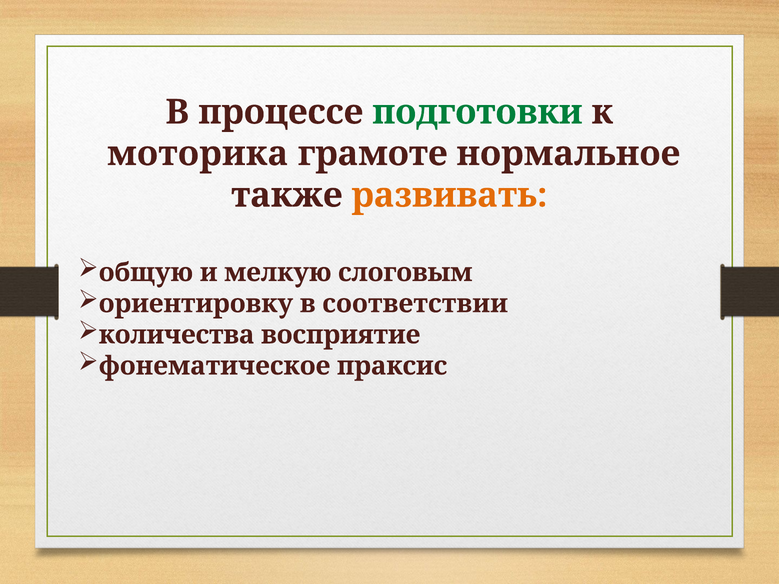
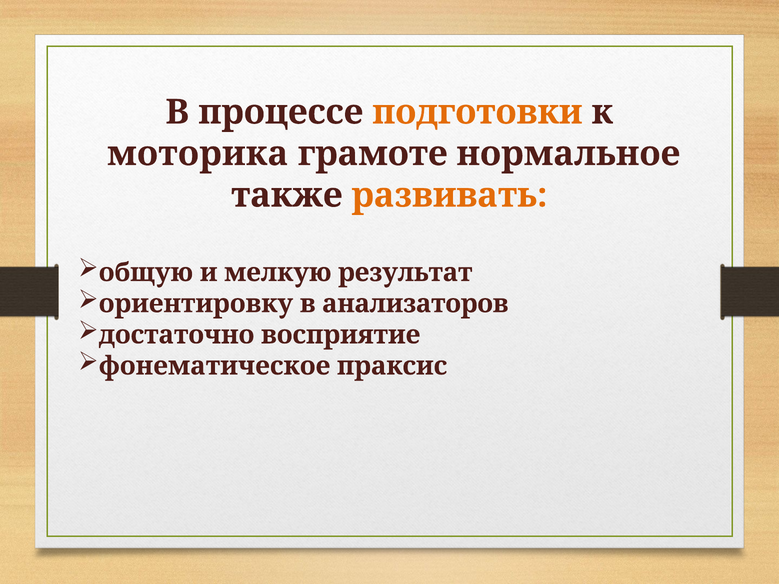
подготовки colour: green -> orange (477, 112)
слоговым: слоговым -> результат (405, 273)
соответствии: соответствии -> анализаторов (415, 304)
количества: количества -> достаточно (177, 335)
